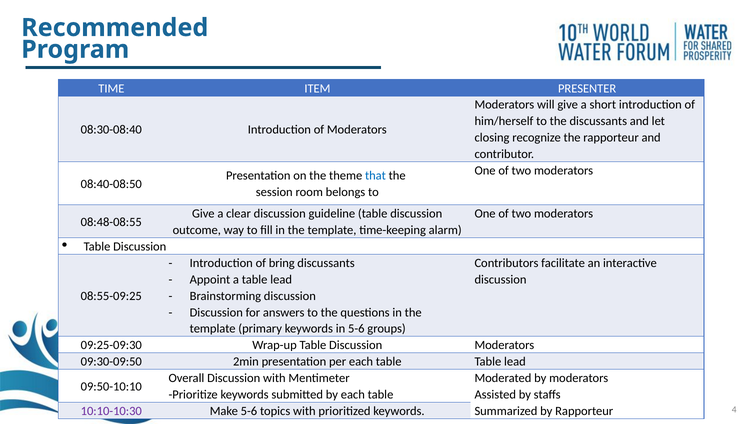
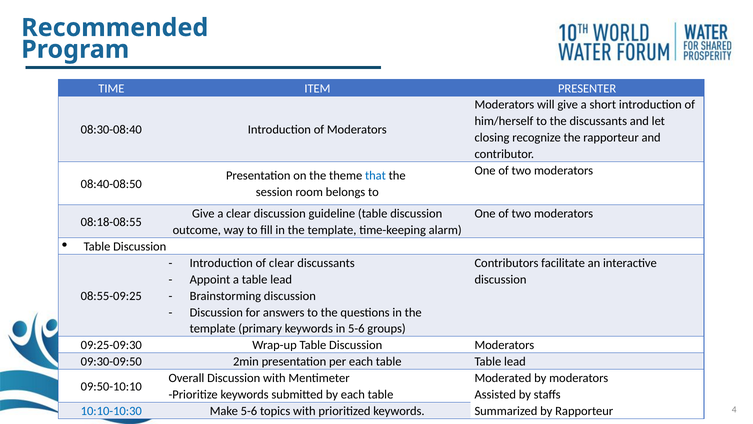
08:48-08:55: 08:48-08:55 -> 08:18-08:55 (111, 222)
of bring: bring -> clear (282, 263)
10:10-10:30 colour: purple -> blue (111, 411)
